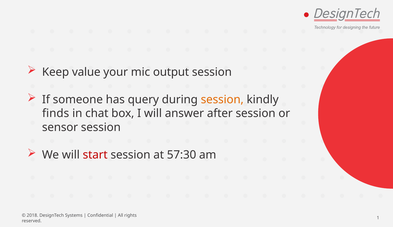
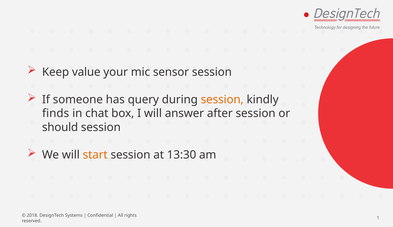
output: output -> sensor (171, 72)
sensor: sensor -> should (60, 127)
start colour: red -> orange (95, 154)
57:30: 57:30 -> 13:30 (182, 154)
